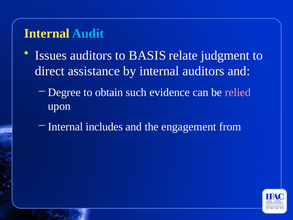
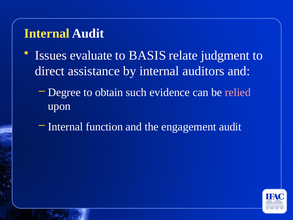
Audit colour: light blue -> white (88, 33)
Issues auditors: auditors -> evaluate (91, 55)
includes: includes -> function (104, 127)
engagement from: from -> audit (230, 127)
